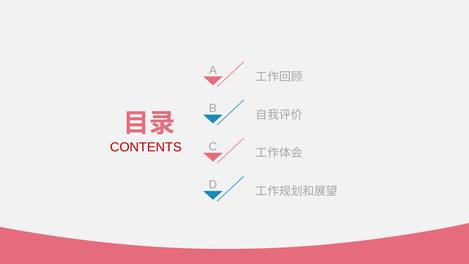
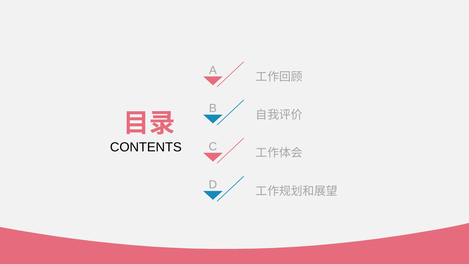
CONTENTS colour: red -> black (146, 147)
